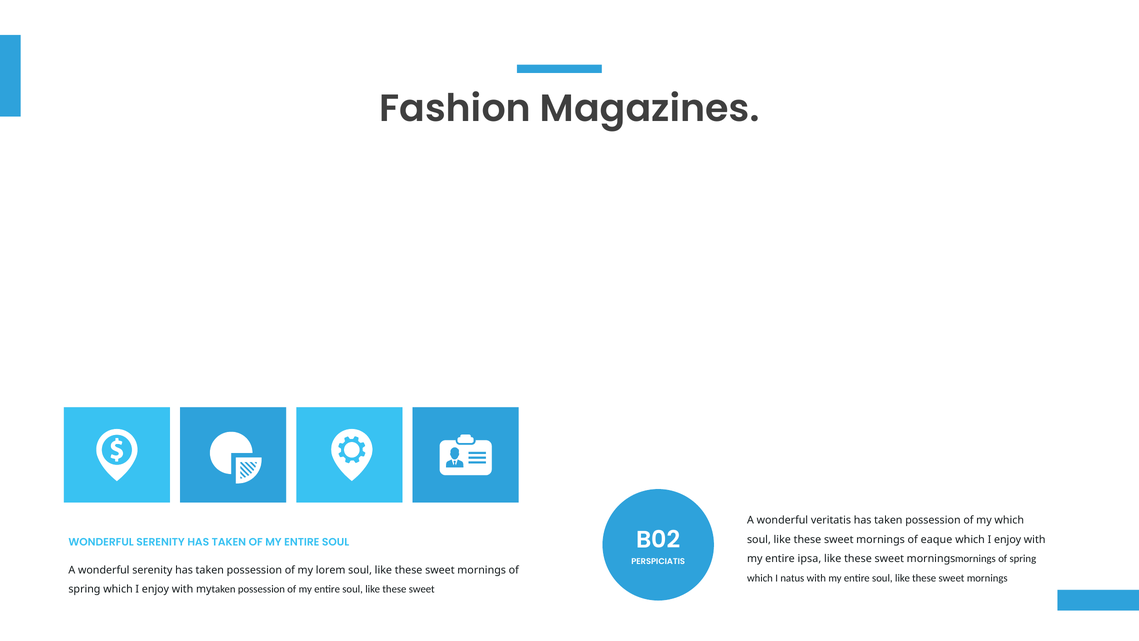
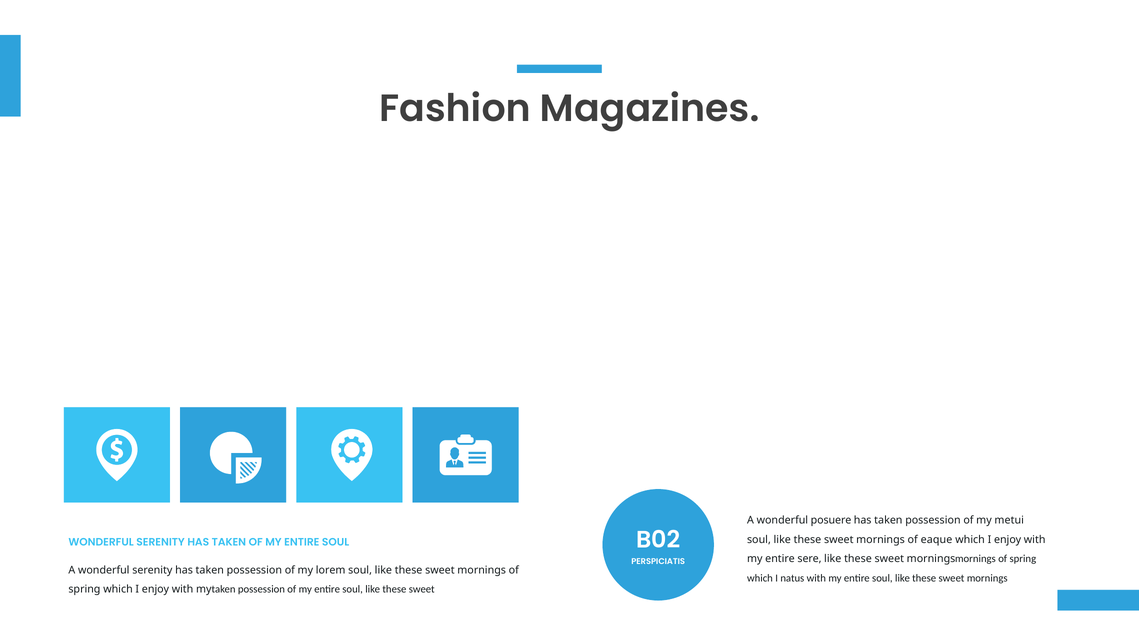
veritatis: veritatis -> posuere (831, 520)
my which: which -> metui (1009, 520)
ipsa: ipsa -> sere (810, 559)
